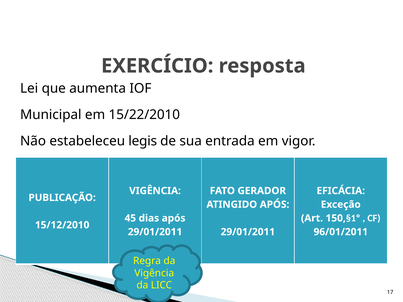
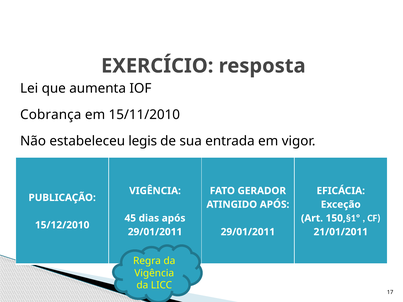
Municipal: Municipal -> Cobrança (51, 115)
15/22/2010: 15/22/2010 -> 15/11/2010 (144, 115)
96/01/2011: 96/01/2011 -> 21/01/2011 (341, 232)
